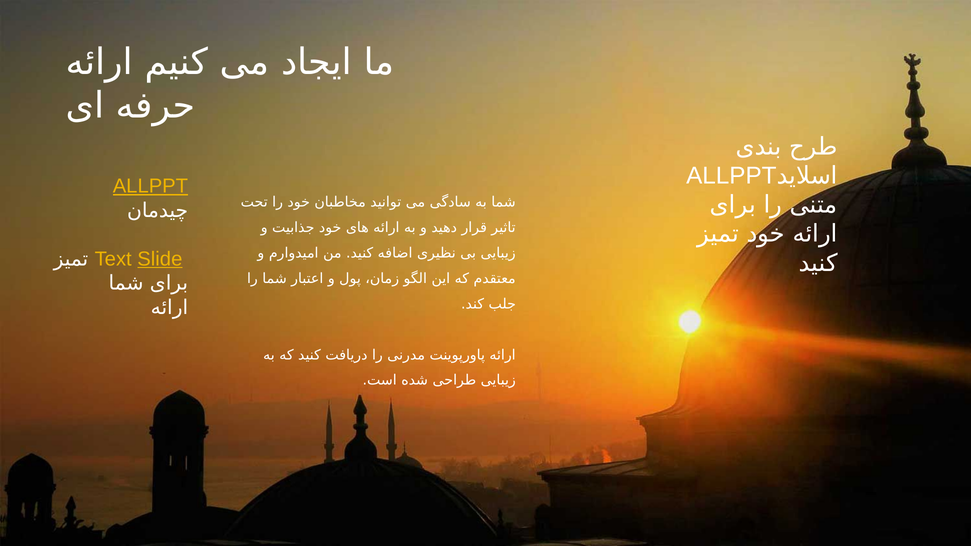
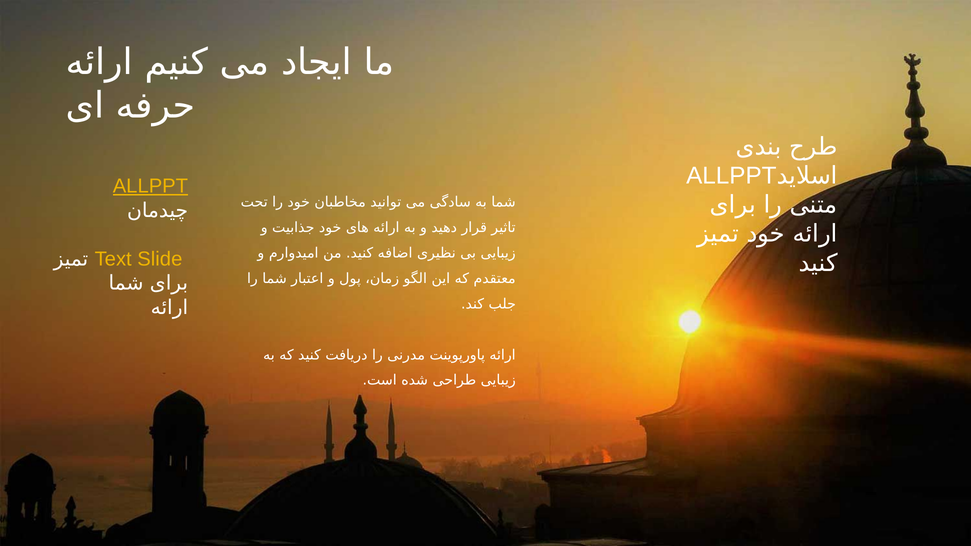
Slide underline: present -> none (160, 259)
